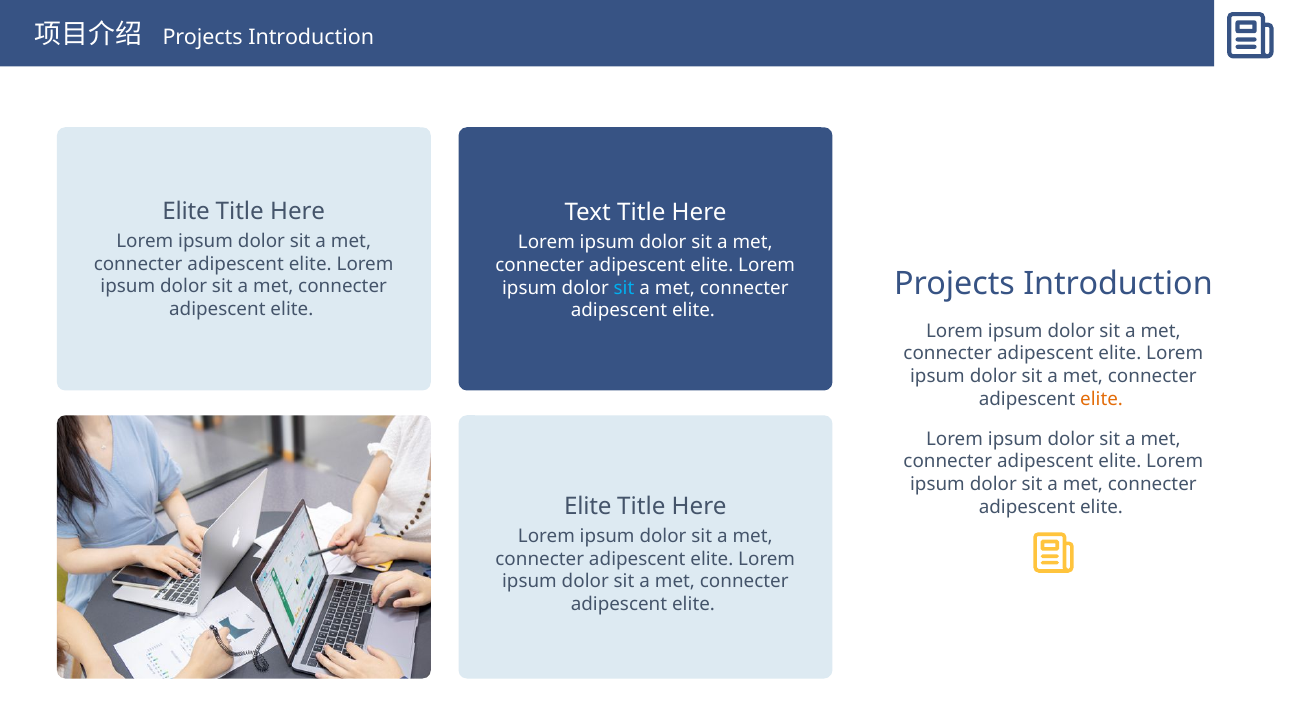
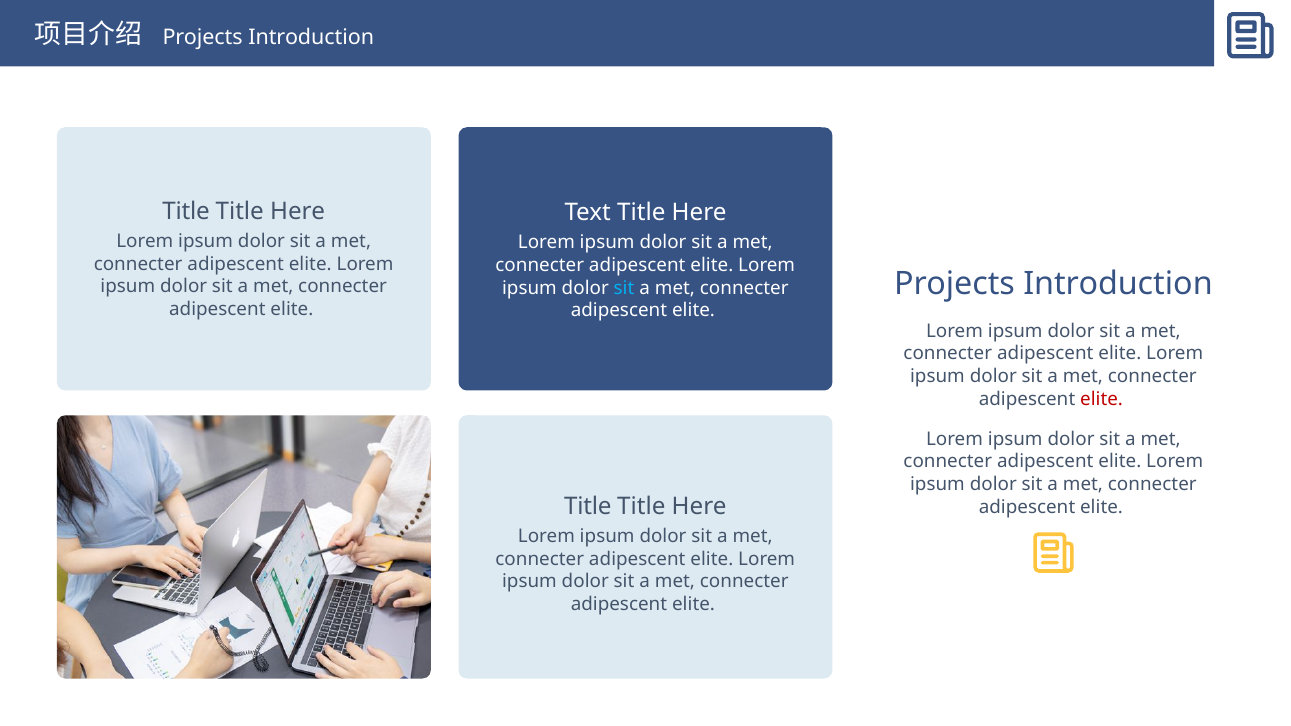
Elite: Elite -> Title (186, 211)
elite colour: orange -> red (1102, 399)
Elite: Elite -> Title (588, 506)
